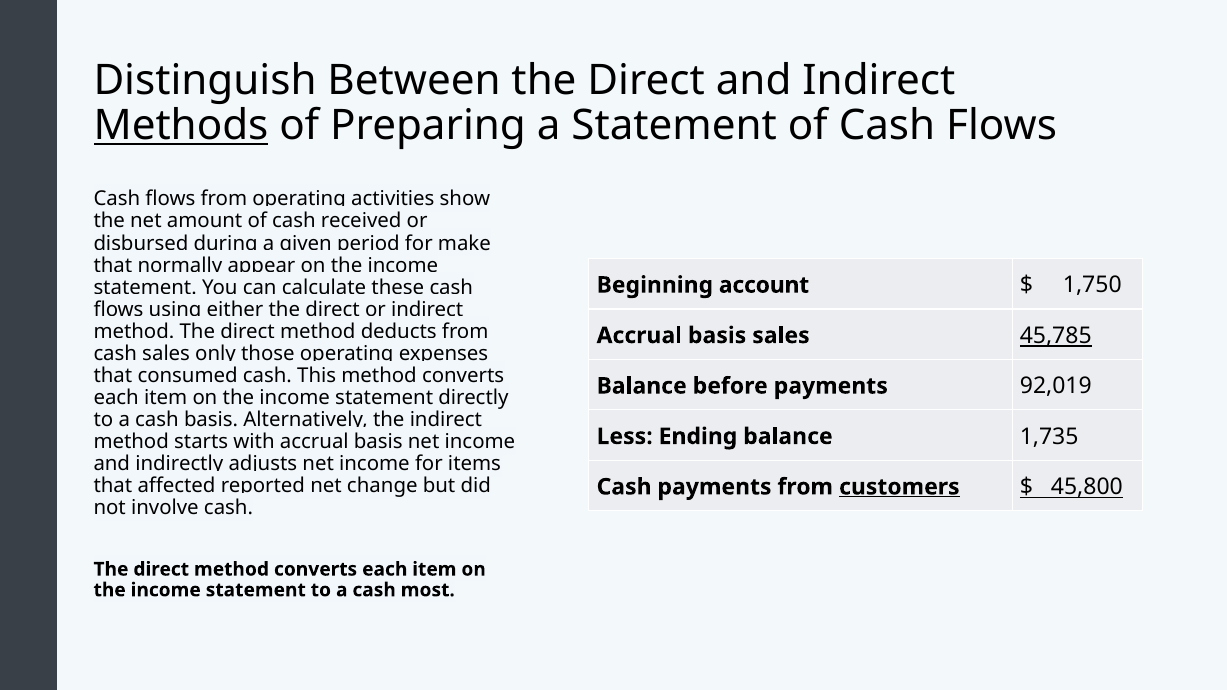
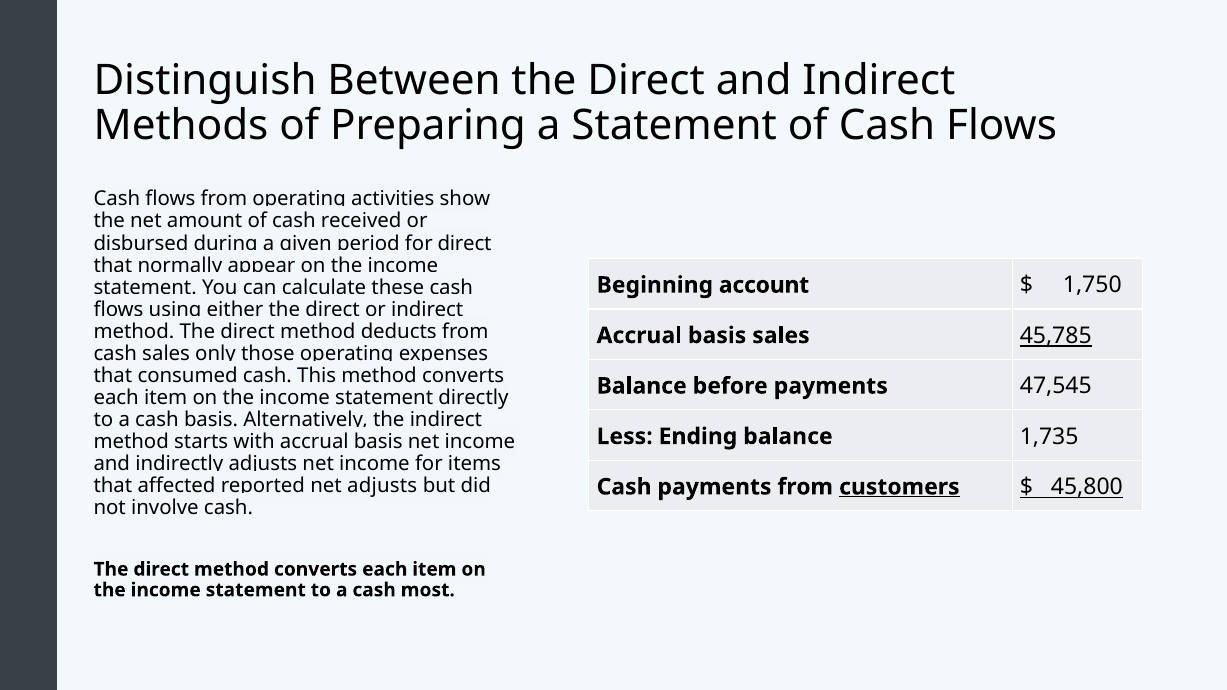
Methods underline: present -> none (181, 126)
make: make -> direct (465, 243)
92,019: 92,019 -> 47,545 (1056, 386)
net change: change -> adjusts (382, 486)
